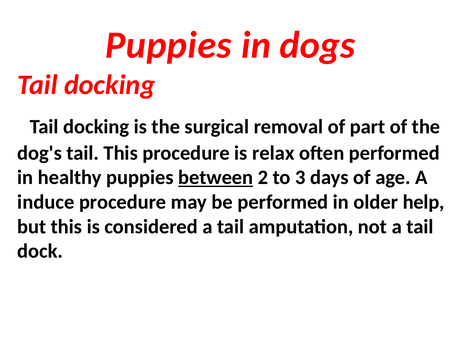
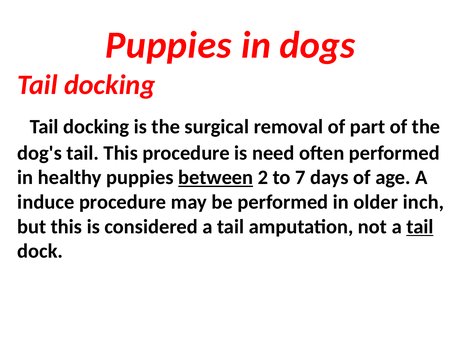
relax: relax -> need (273, 153)
3: 3 -> 7 (300, 178)
help: help -> inch (423, 202)
tail underline: none -> present (420, 227)
